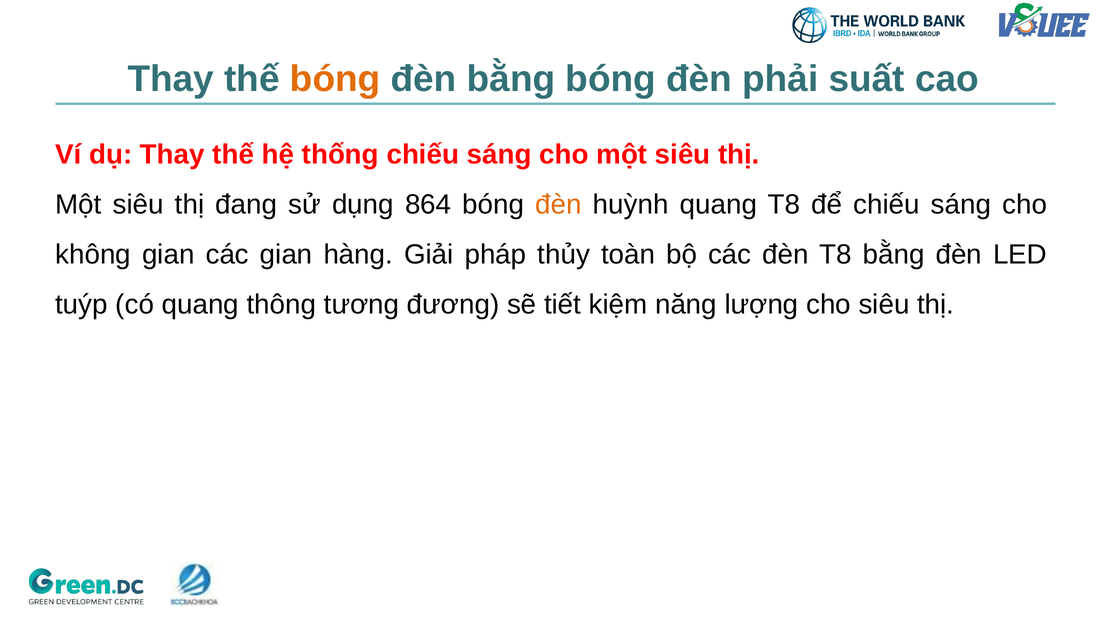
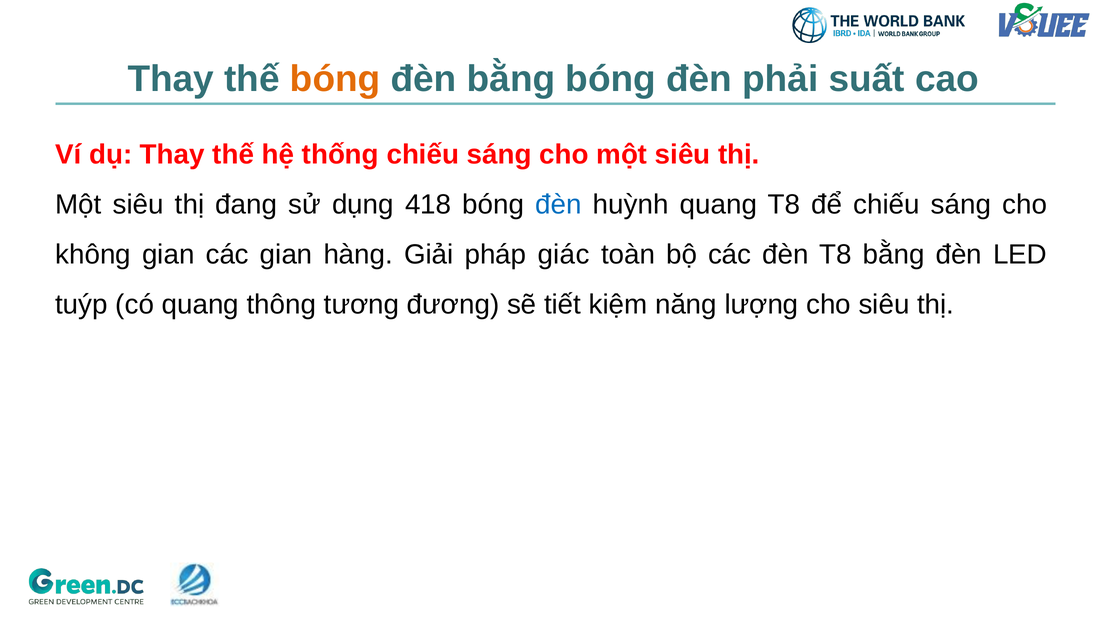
864: 864 -> 418 (428, 204)
đèn colour: orange -> blue (559, 204)
thủy: thủy -> giác (564, 254)
